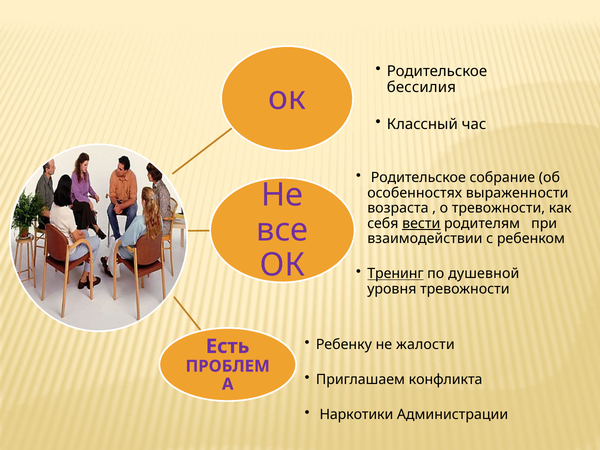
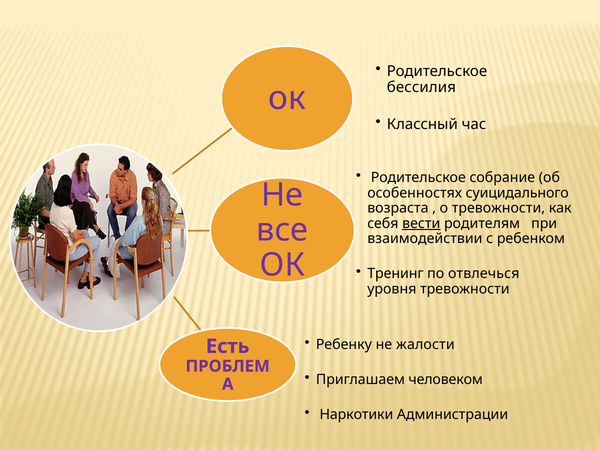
выраженности: выраженности -> суицидального (517, 193)
Тренинг underline: present -> none (395, 274)
душевной: душевной -> отвлечься (484, 274)
конфликта: конфликта -> человеком (446, 380)
